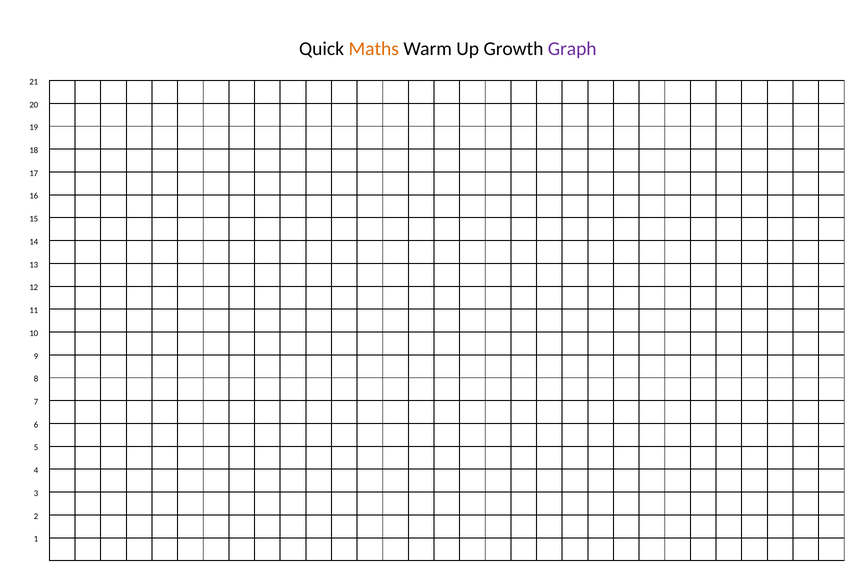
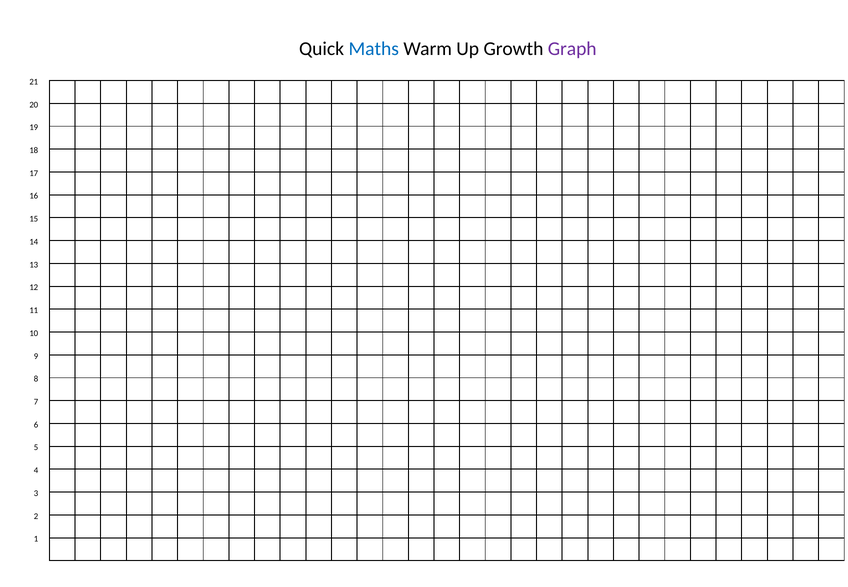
Maths colour: orange -> blue (374, 49)
